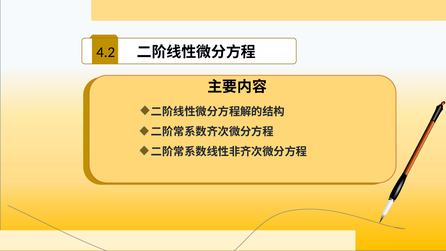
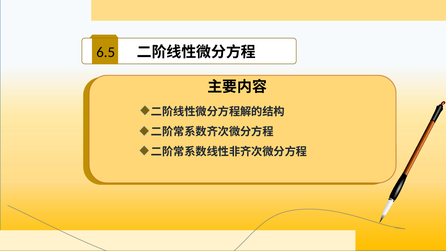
4.2: 4.2 -> 6.5 (106, 52)
